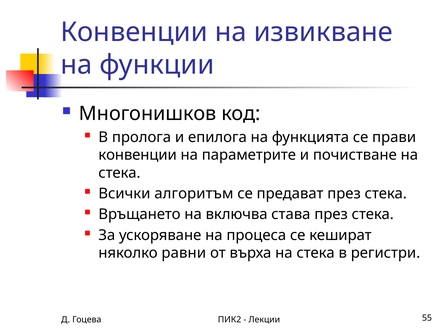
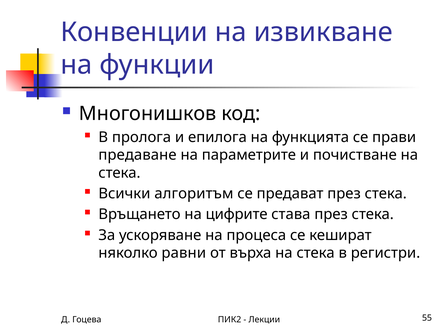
конвенции: конвенции -> предаване (137, 155)
включва: включва -> цифрите (237, 215)
